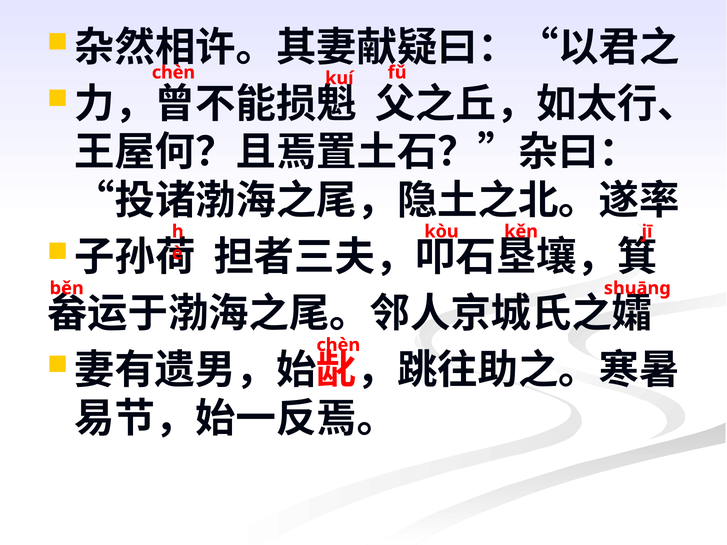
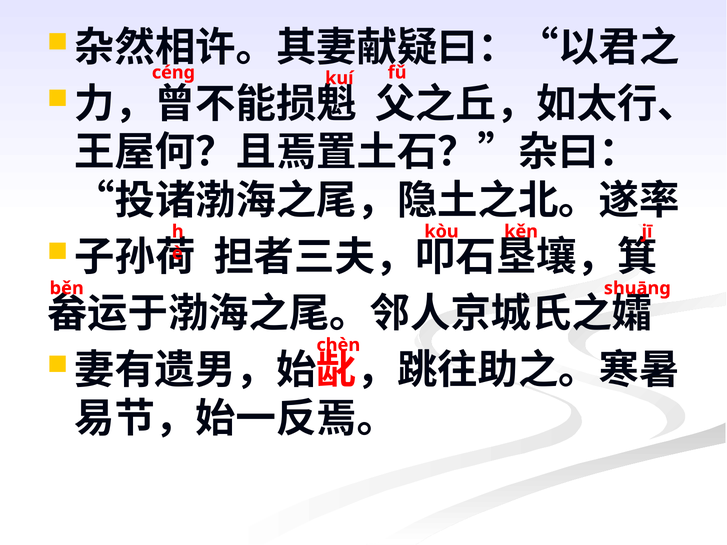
chèn: chèn -> céng (173, 73)
